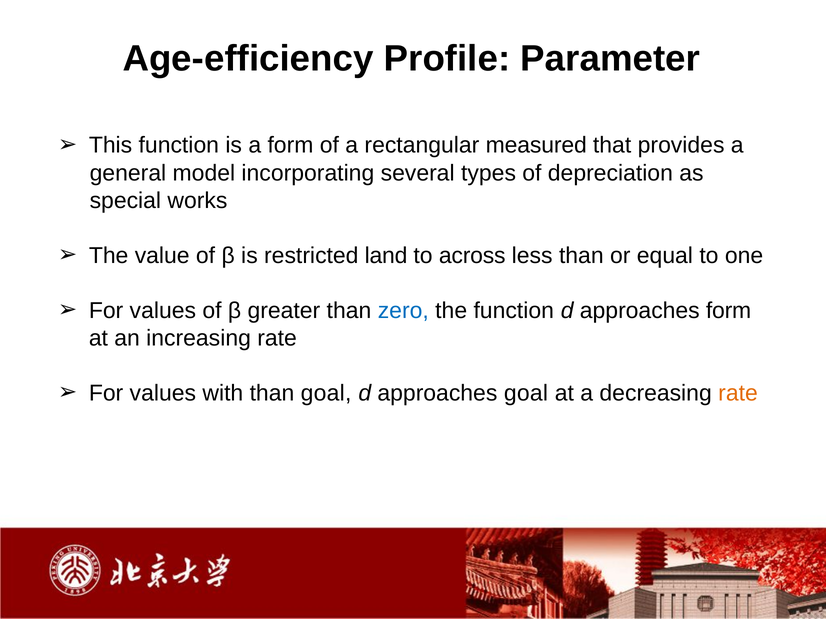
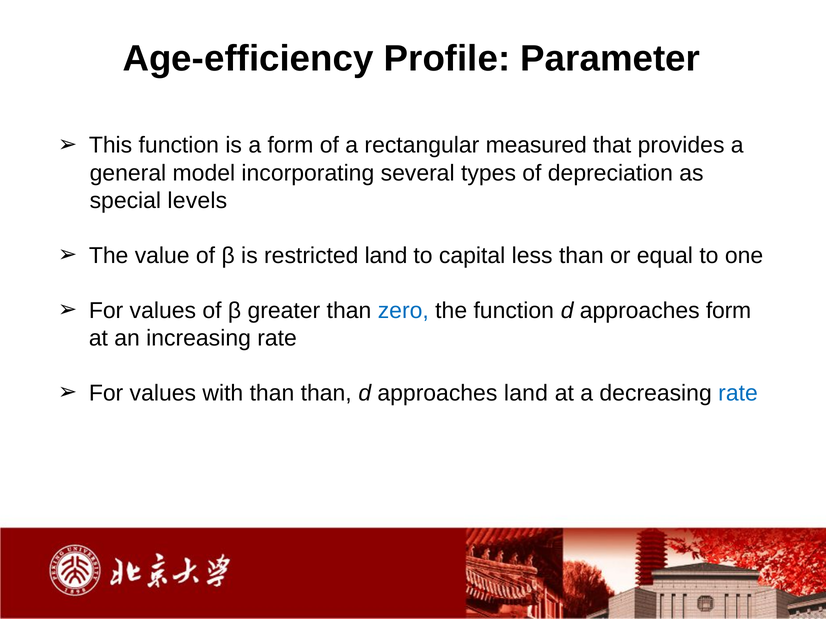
works: works -> levels (197, 201)
across: across -> capital (472, 256)
than goal: goal -> than (326, 393)
approaches goal: goal -> land (526, 393)
rate colour: orange -> blue (738, 393)
